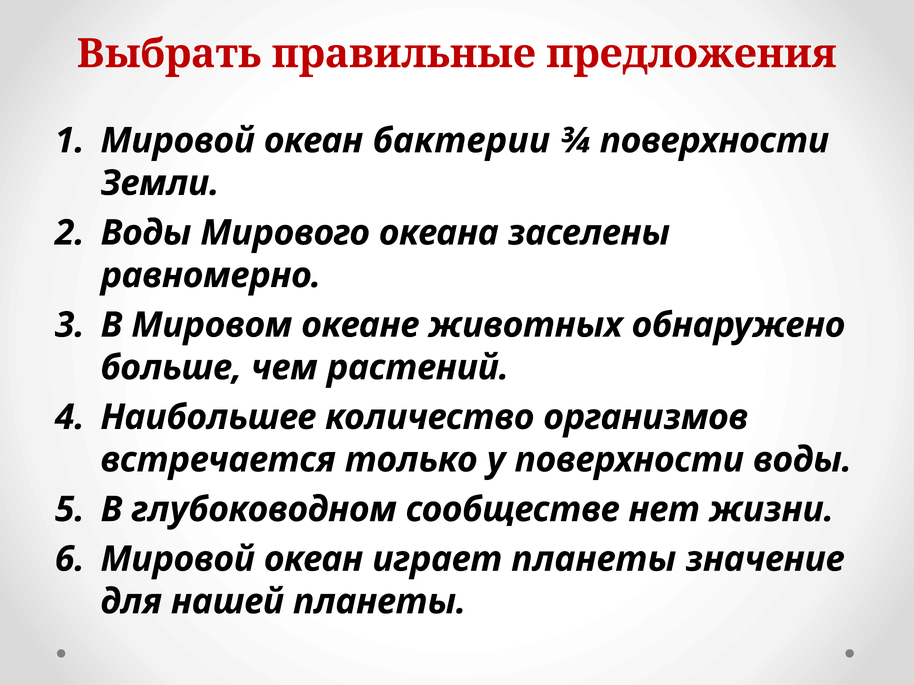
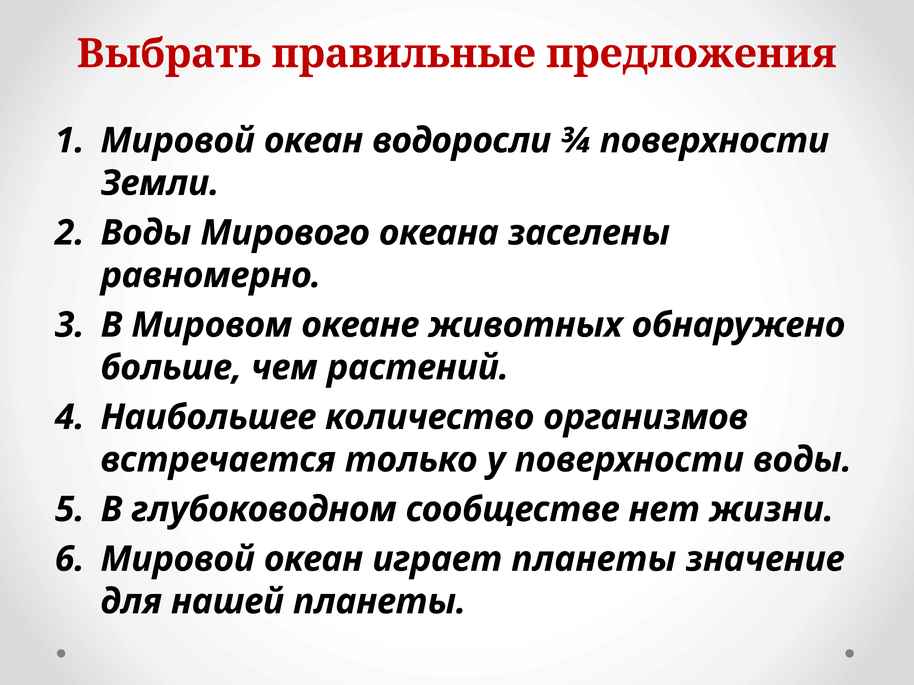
бактерии: бактерии -> водоросли (462, 141)
